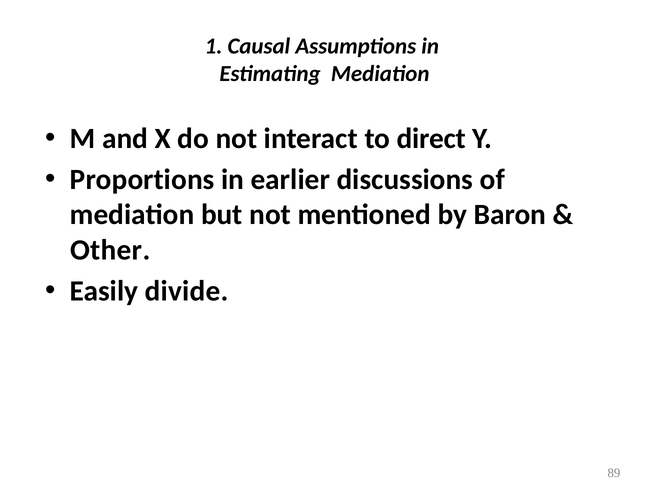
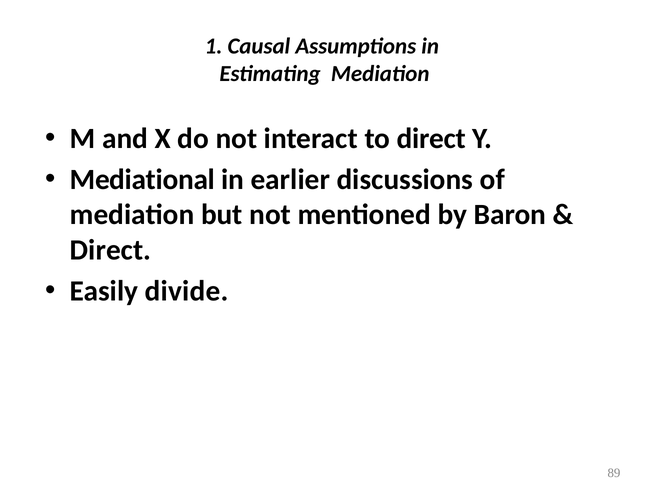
Proportions: Proportions -> Mediational (142, 180)
Other: Other -> Direct (110, 250)
